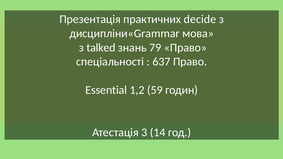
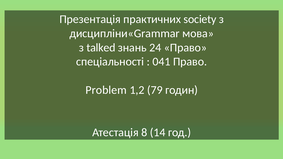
decide: decide -> society (200, 19)
79: 79 -> 24 (155, 48)
637: 637 -> 041 (161, 62)
Essential: Essential -> Problem (106, 90)
59: 59 -> 79 (155, 90)
3: 3 -> 8 (144, 133)
